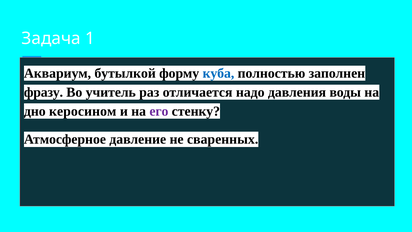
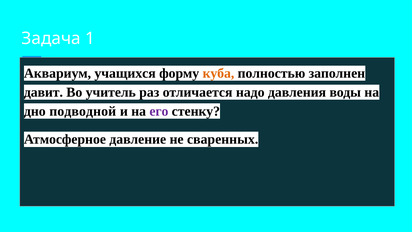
бутылкой: бутылкой -> учащихся (125, 73)
куба colour: blue -> orange (218, 73)
фразу: фразу -> давит (43, 92)
керосином: керосином -> подводной (83, 111)
